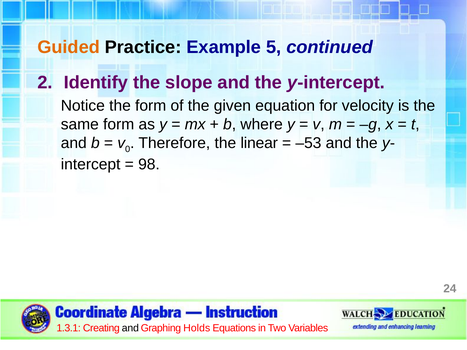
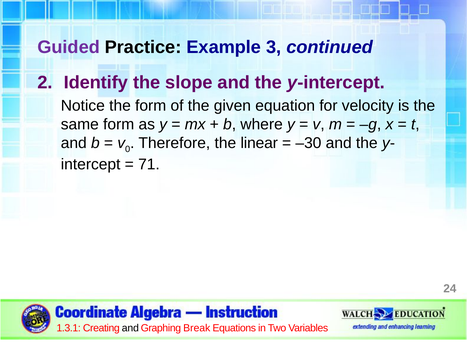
Guided colour: orange -> purple (69, 47)
5: 5 -> 3 (274, 47)
–53: –53 -> –30 (308, 143)
98: 98 -> 71 (149, 165)
Holds: Holds -> Break (197, 328)
